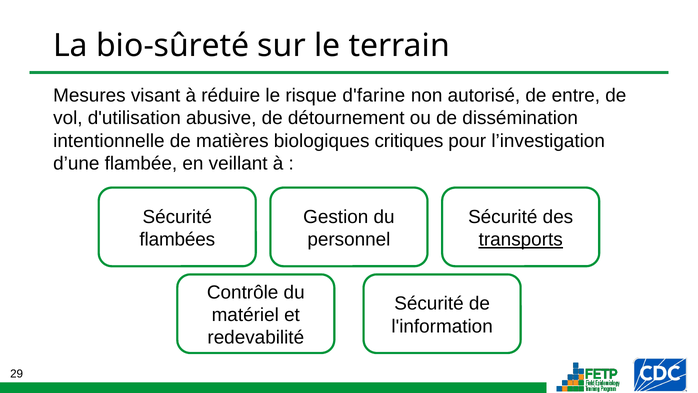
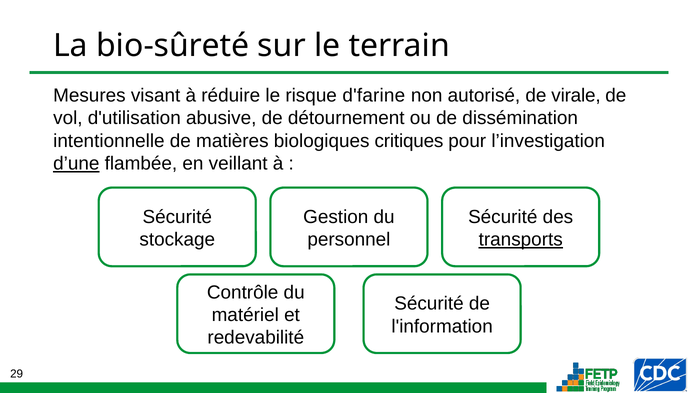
entre: entre -> virale (576, 95)
d’une underline: none -> present (76, 163)
flambées: flambées -> stockage (177, 239)
